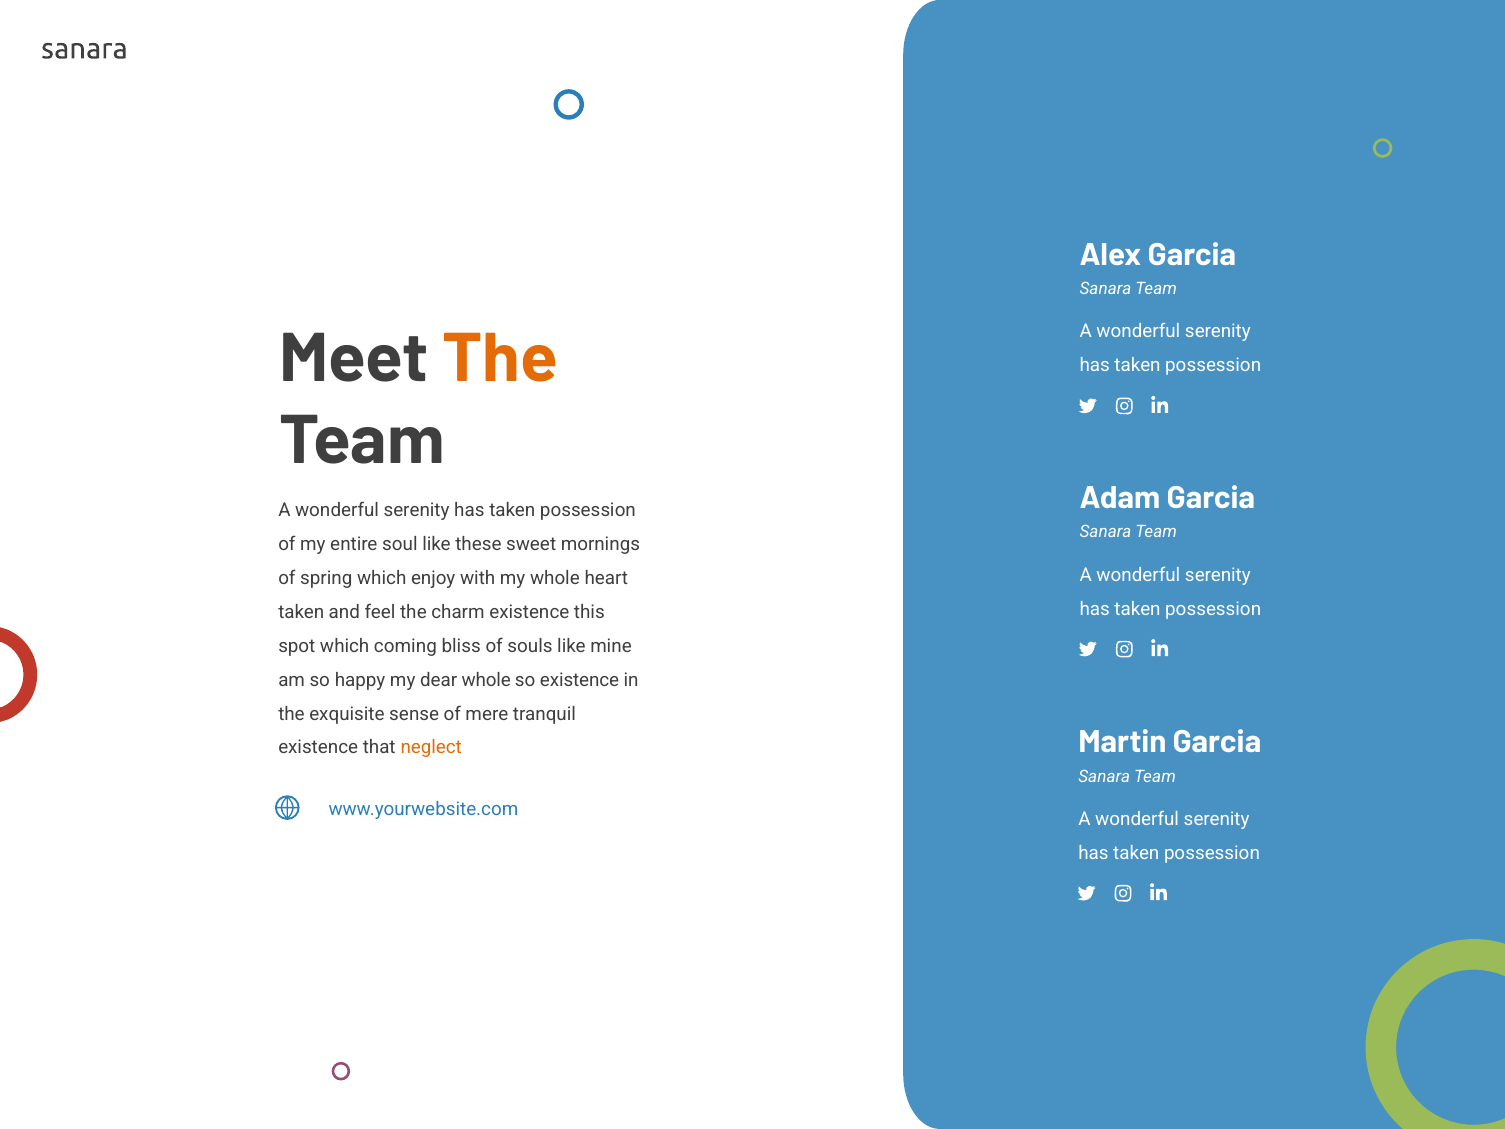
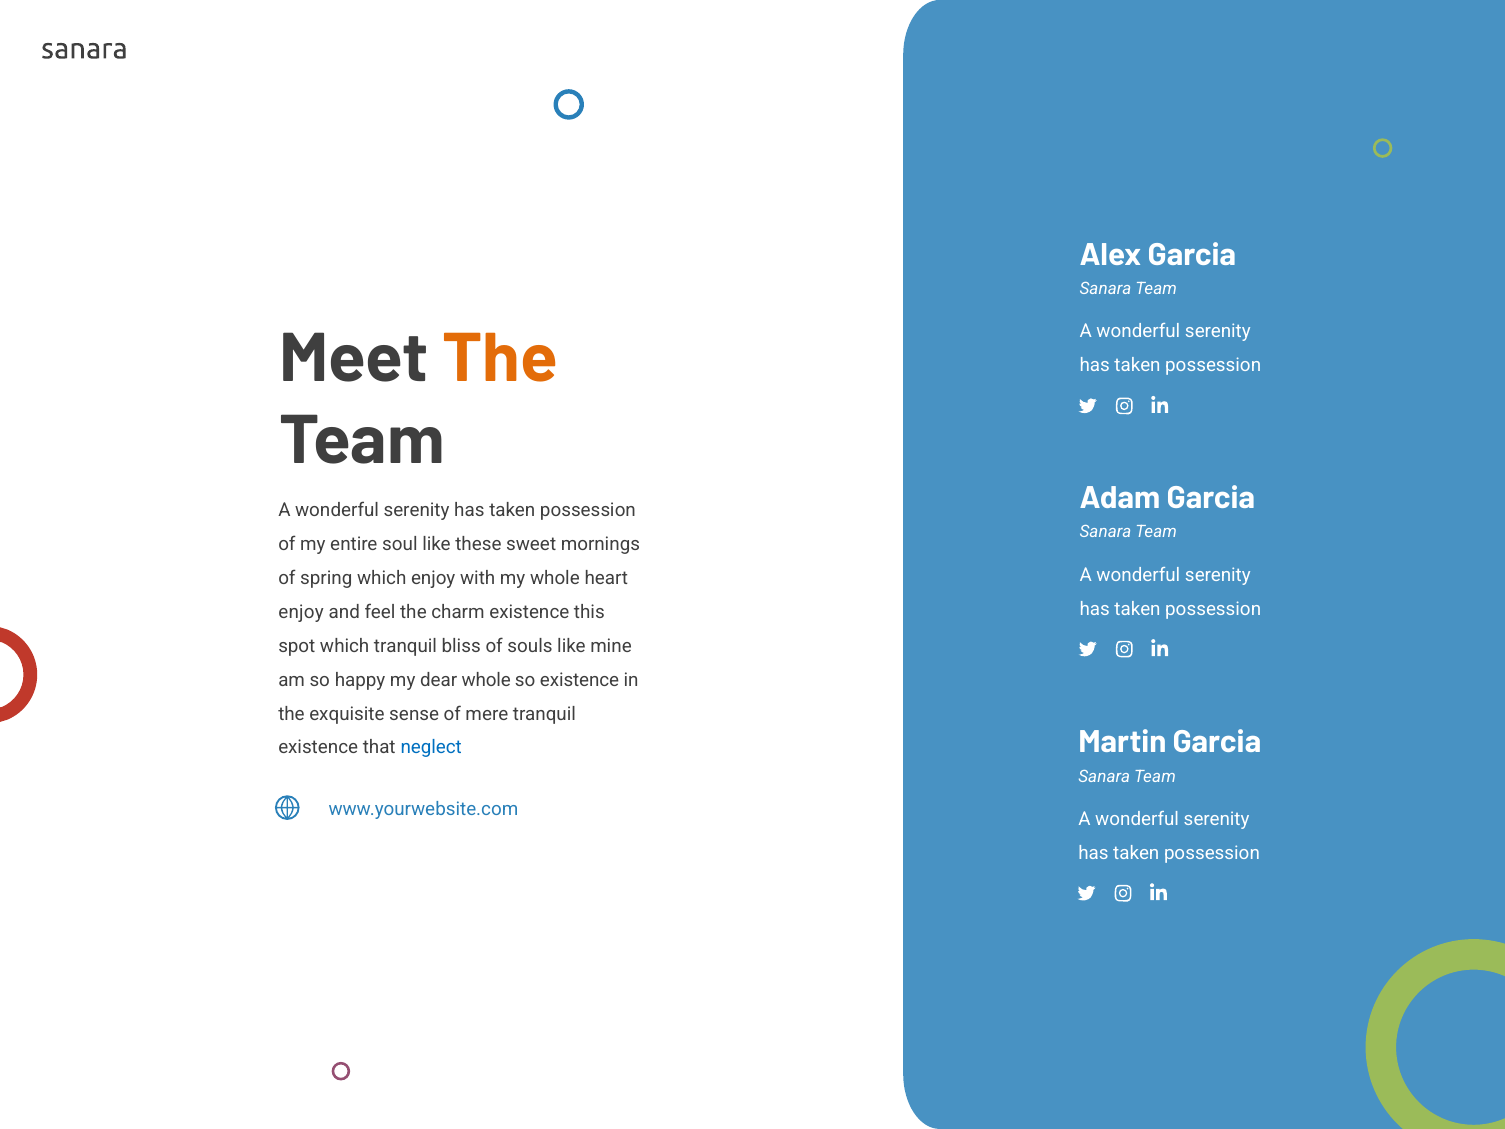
taken: taken -> enjoy (301, 612)
which coming: coming -> tranquil (405, 646)
neglect colour: orange -> blue (431, 748)
